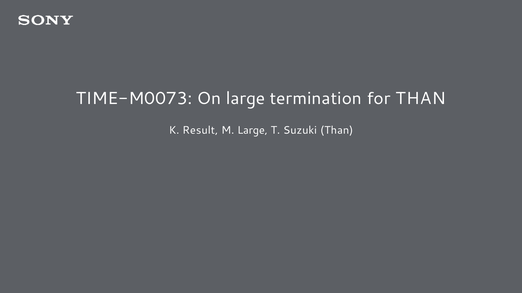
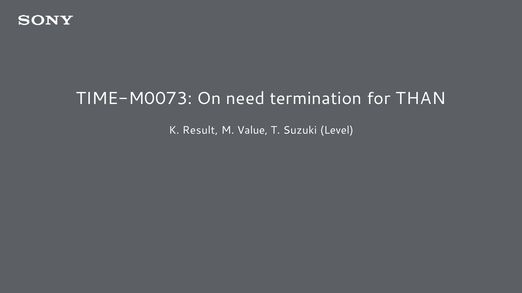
On large: large -> need (245, 99)
M Large: Large -> Value (252, 130)
Suzuki Than: Than -> Level (337, 130)
